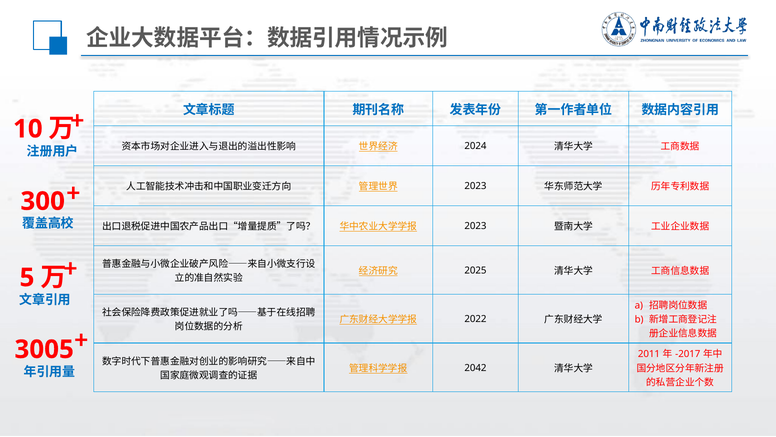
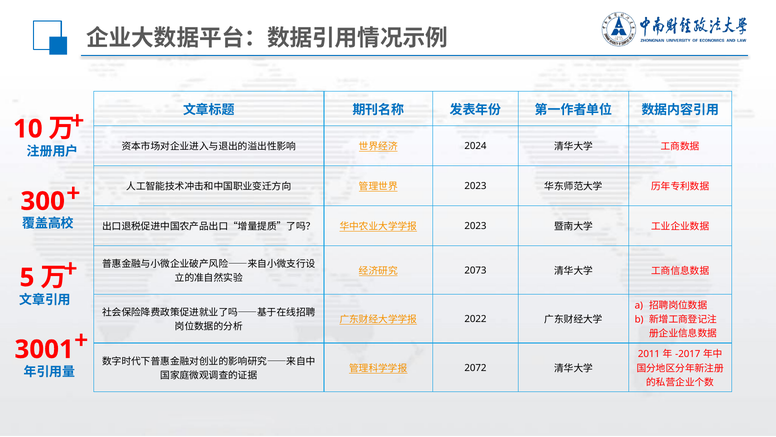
2025: 2025 -> 2073 (475, 270)
3005: 3005 -> 3001 (44, 349)
2042: 2042 -> 2072 (475, 367)
